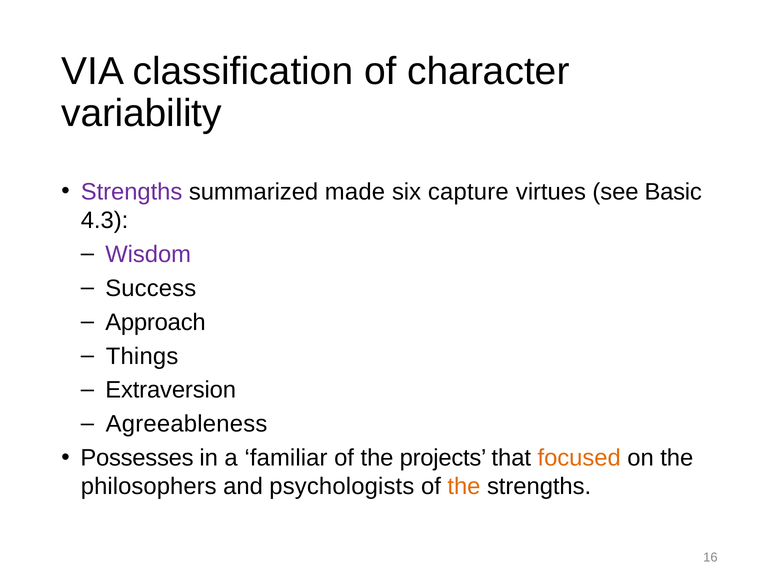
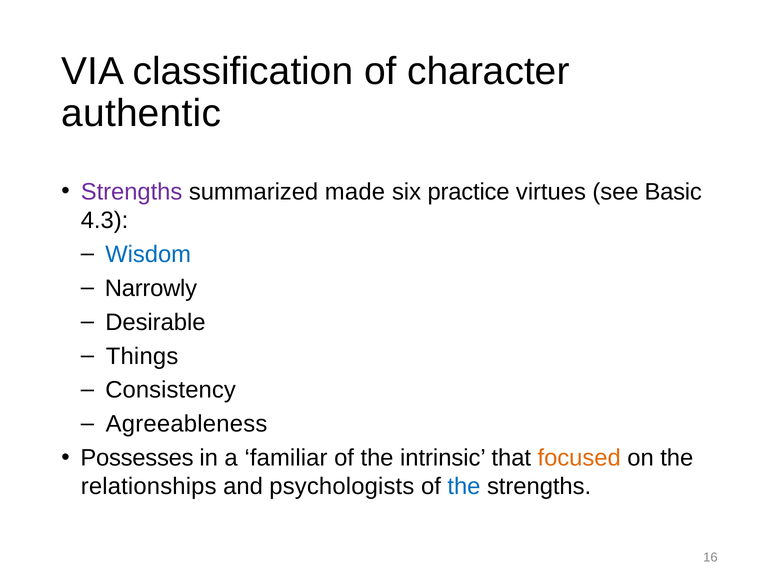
variability: variability -> authentic (141, 114)
capture: capture -> practice (469, 192)
Wisdom colour: purple -> blue (148, 254)
Success: Success -> Narrowly (151, 288)
Approach: Approach -> Desirable (155, 322)
Extraversion: Extraversion -> Consistency (171, 390)
projects: projects -> intrinsic (443, 458)
philosophers: philosophers -> relationships (149, 487)
the colour: orange -> blue (464, 487)
